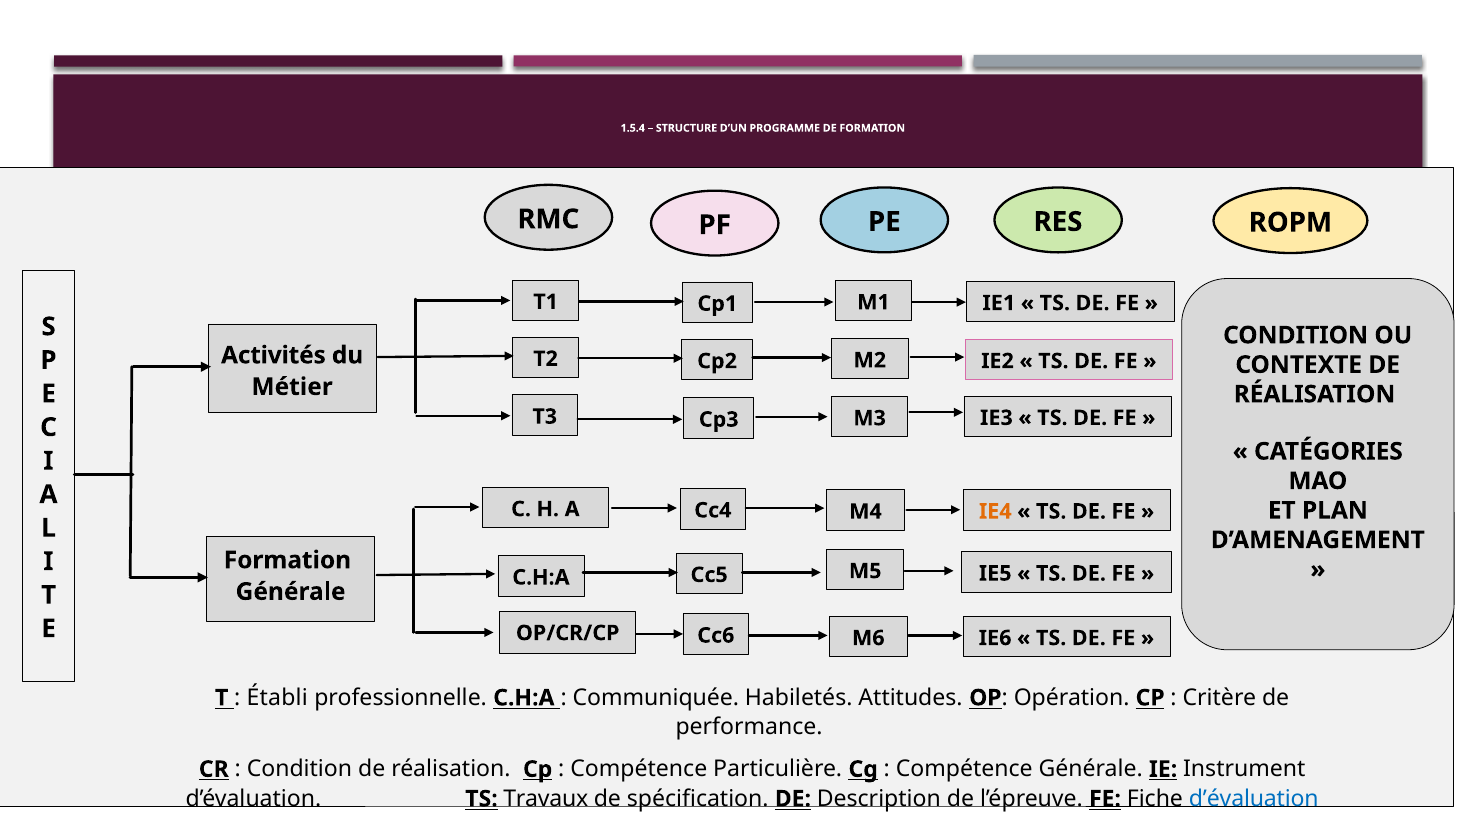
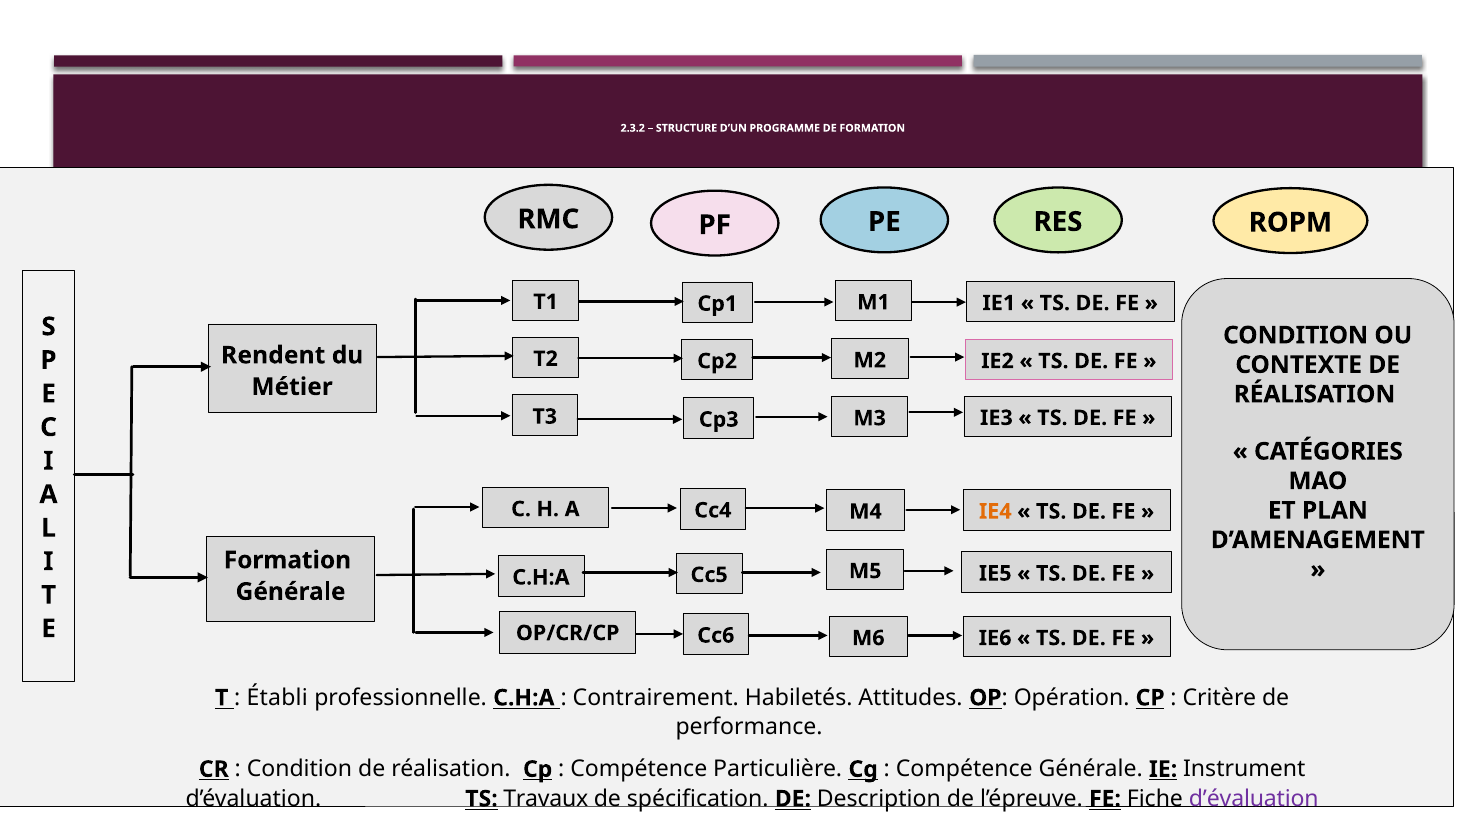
1.5.4: 1.5.4 -> 2.3.2 (633, 128)
Activités: Activités -> Rendent (273, 355)
Communiquée: Communiquée -> Contrairement (656, 698)
d’évaluation colour: blue -> purple (1254, 799)
